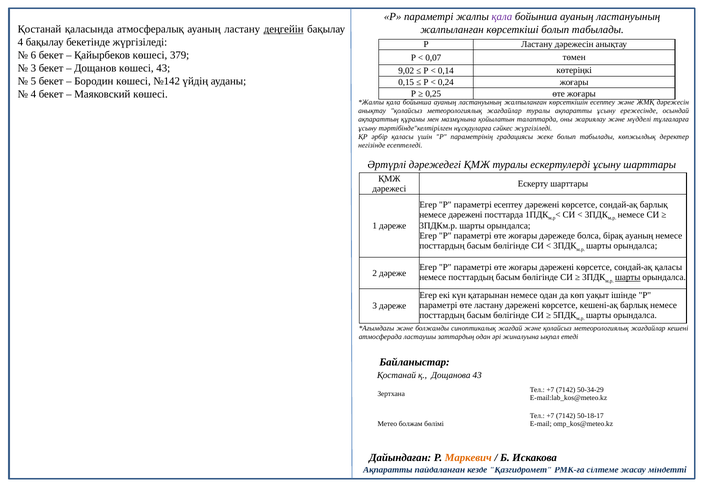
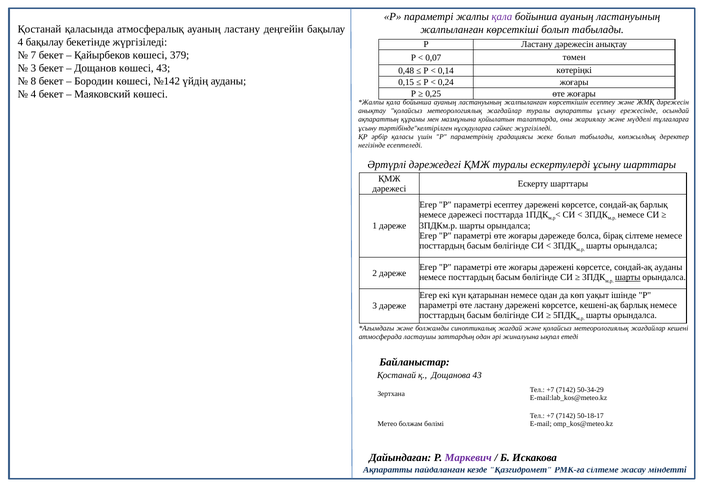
деңгейін underline: present -> none (284, 29)
6: 6 -> 7 (33, 55)
9,02: 9,02 -> 0,48 (406, 71)
5: 5 -> 8 (33, 81)
немесе дәрежені: дәрежені -> дәрежесі (465, 215)
бірақ ауаның: ауаның -> сілтеме (639, 236)
сондай-ақ қаласы: қаласы -> ауданы (668, 268)
Маркевич colour: orange -> purple (468, 458)
